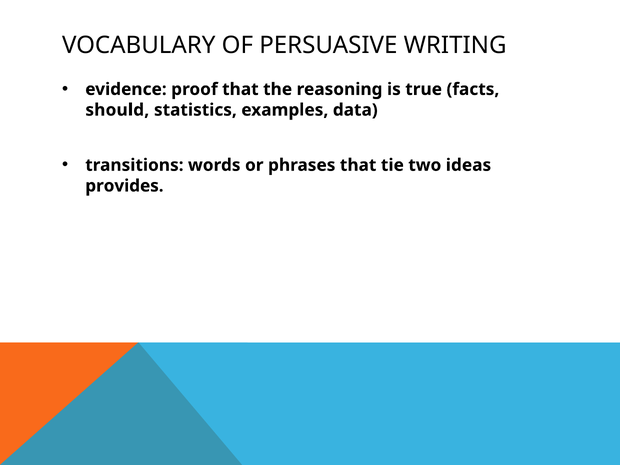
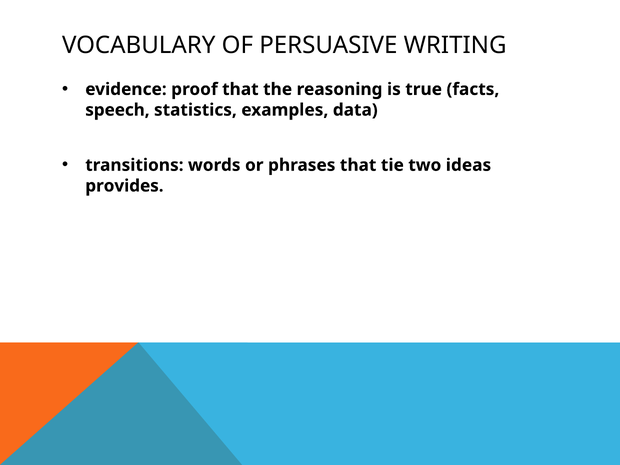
should: should -> speech (117, 110)
